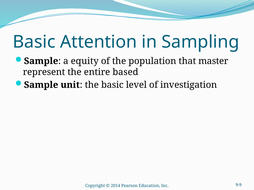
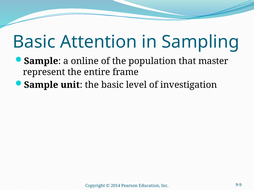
equity: equity -> online (85, 61)
based: based -> frame (126, 72)
